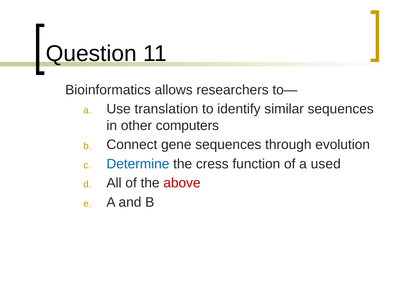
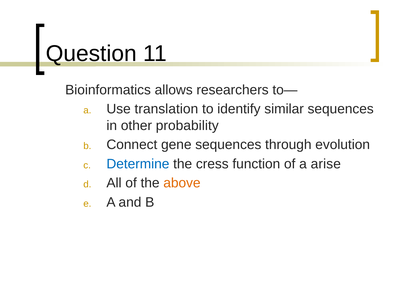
computers: computers -> probability (187, 125)
used: used -> arise (326, 164)
above colour: red -> orange (182, 183)
